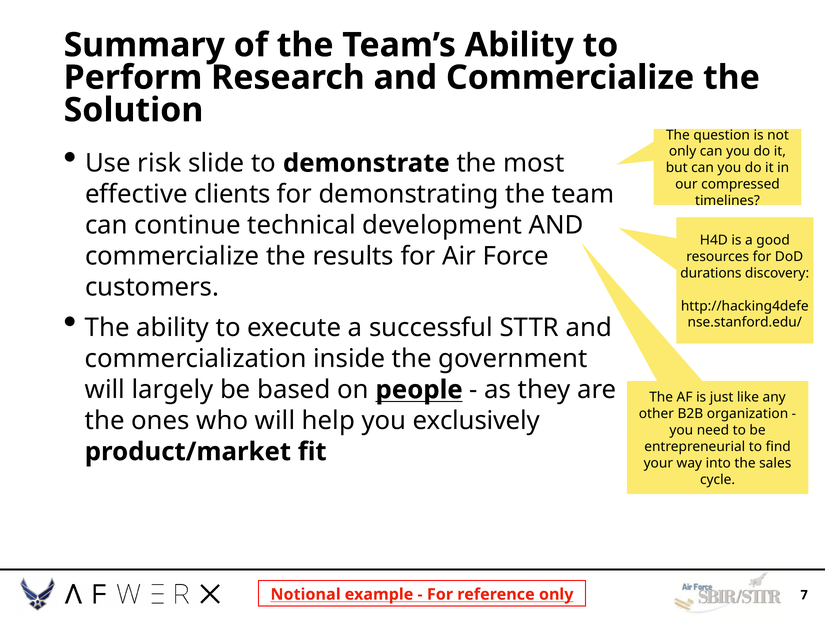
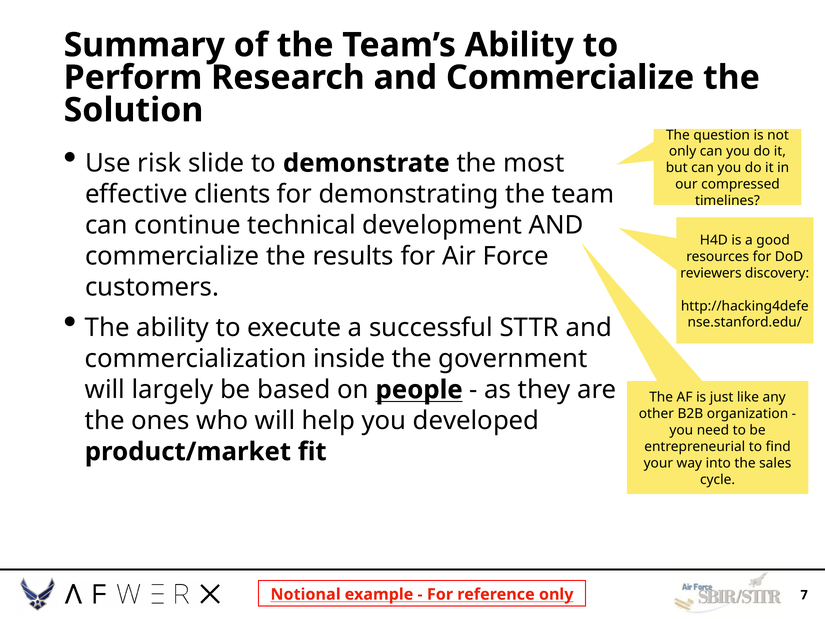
durations: durations -> reviewers (711, 273)
exclusively: exclusively -> developed (476, 421)
